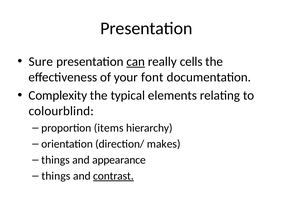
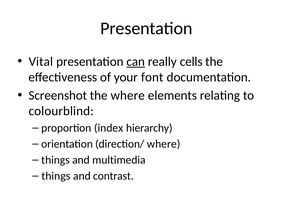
Sure: Sure -> Vital (41, 61)
Complexity: Complexity -> Screenshot (58, 95)
the typical: typical -> where (128, 95)
items: items -> index (109, 128)
direction/ makes: makes -> where (164, 144)
appearance: appearance -> multimedia (119, 160)
contrast underline: present -> none (113, 176)
